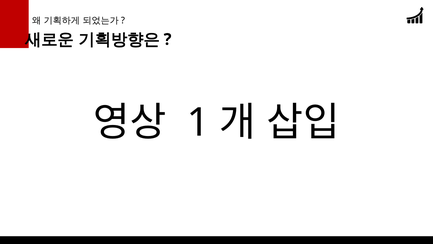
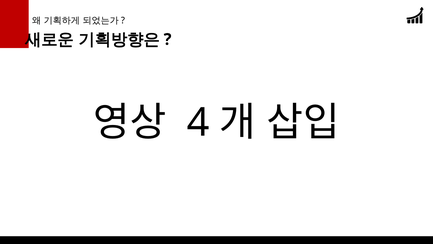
1: 1 -> 4 (198, 122)
